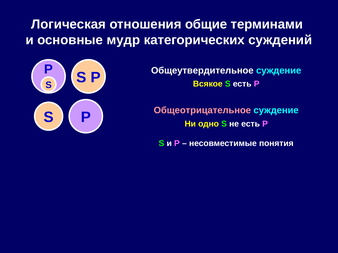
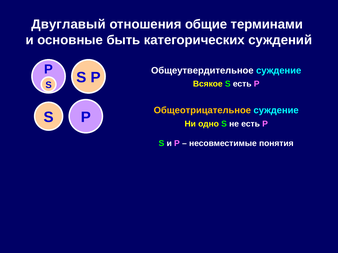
Логическая: Логическая -> Двуглавый (68, 24)
мудр: мудр -> быть (123, 40)
Общеотрицательное colour: pink -> yellow (202, 111)
